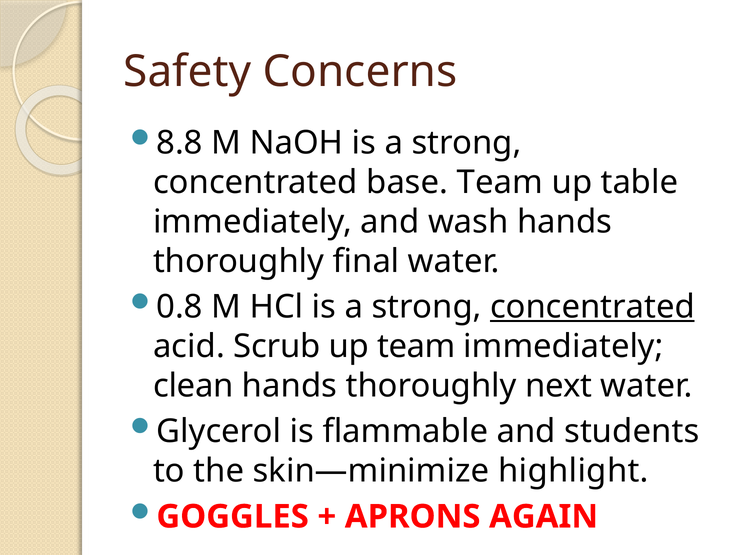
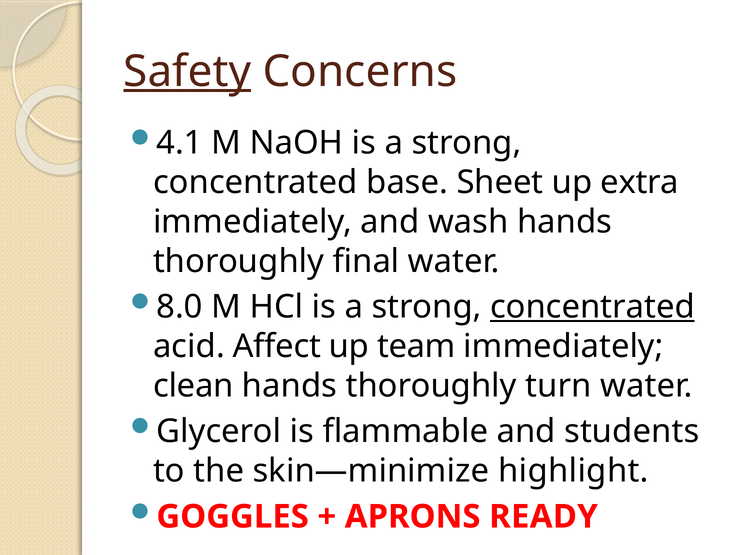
Safety underline: none -> present (187, 72)
8.8: 8.8 -> 4.1 (180, 143)
base Team: Team -> Sheet (500, 182)
table: table -> extra (640, 182)
0.8: 0.8 -> 8.0 (180, 307)
Scrub: Scrub -> Affect (277, 346)
next: next -> turn (559, 386)
AGAIN: AGAIN -> READY (543, 517)
